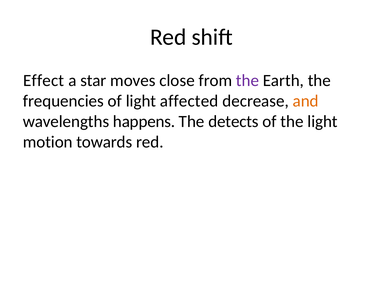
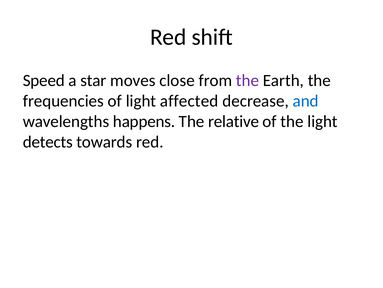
Effect: Effect -> Speed (44, 80)
and colour: orange -> blue (306, 101)
detects: detects -> relative (233, 121)
motion: motion -> detects (48, 142)
